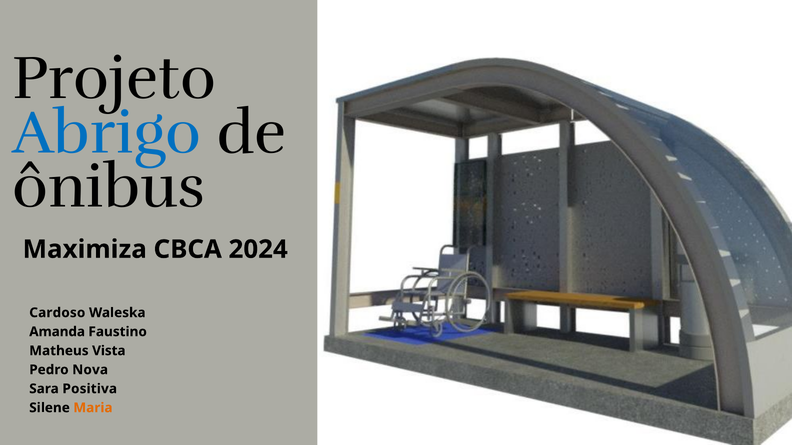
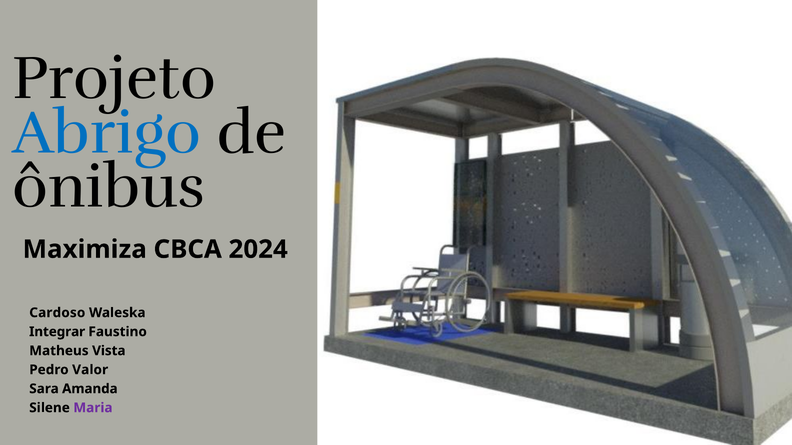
Amanda: Amanda -> Integrar (57, 332)
Nova: Nova -> Valor (90, 370)
Positiva: Positiva -> Amanda (90, 389)
Maria colour: orange -> purple (93, 408)
